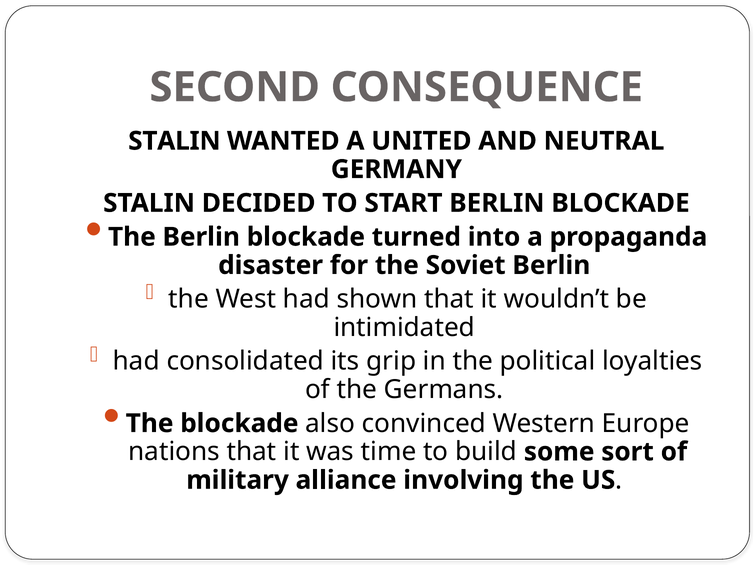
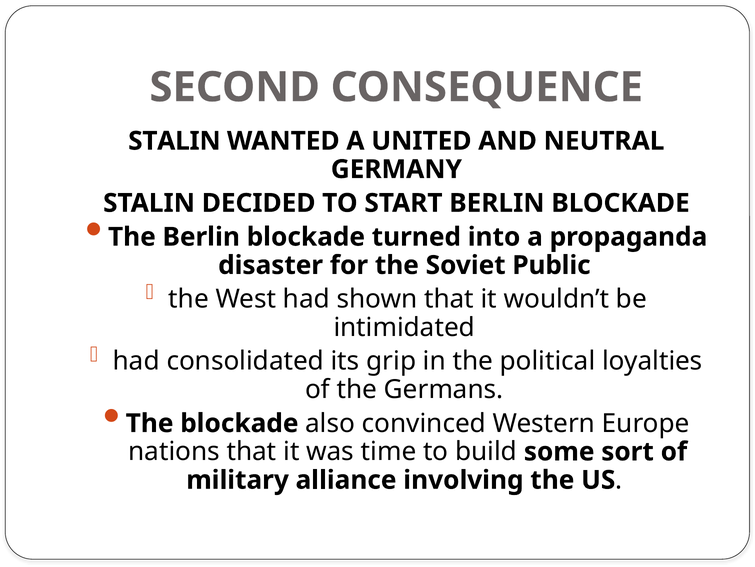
Soviet Berlin: Berlin -> Public (551, 265)
